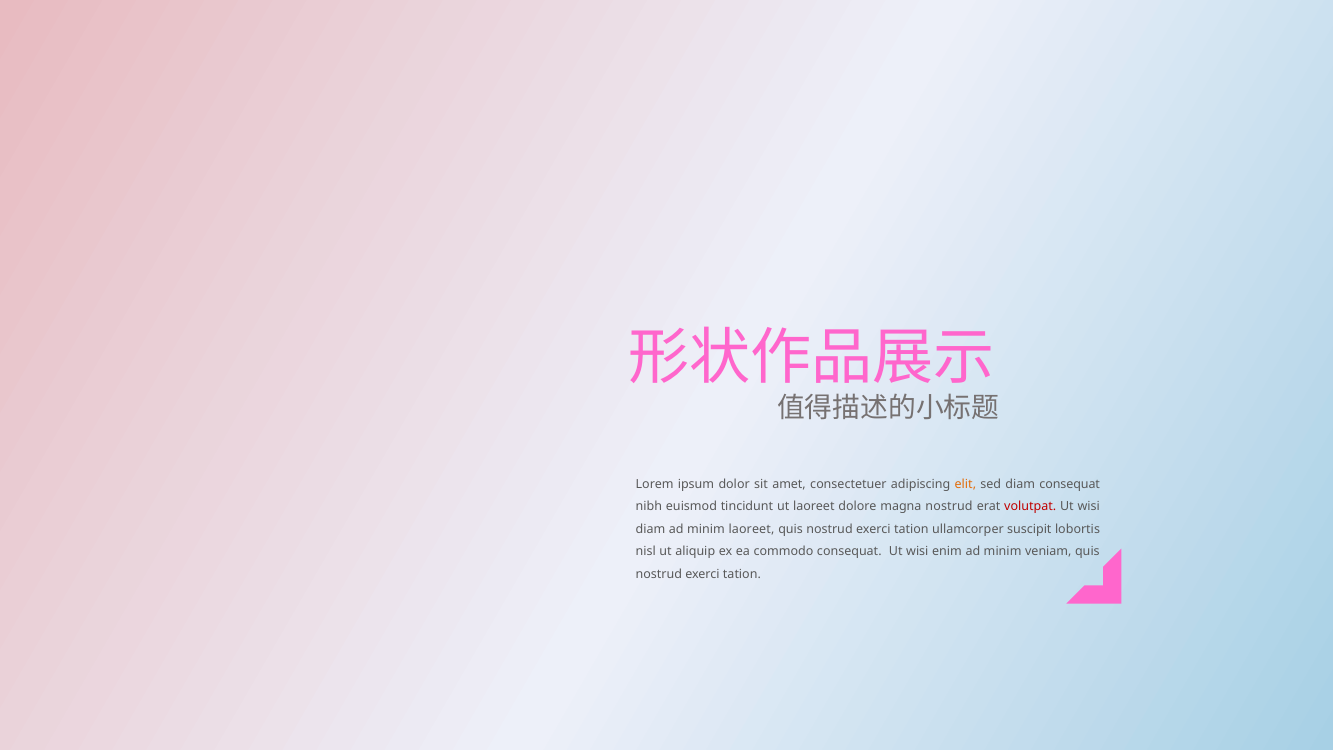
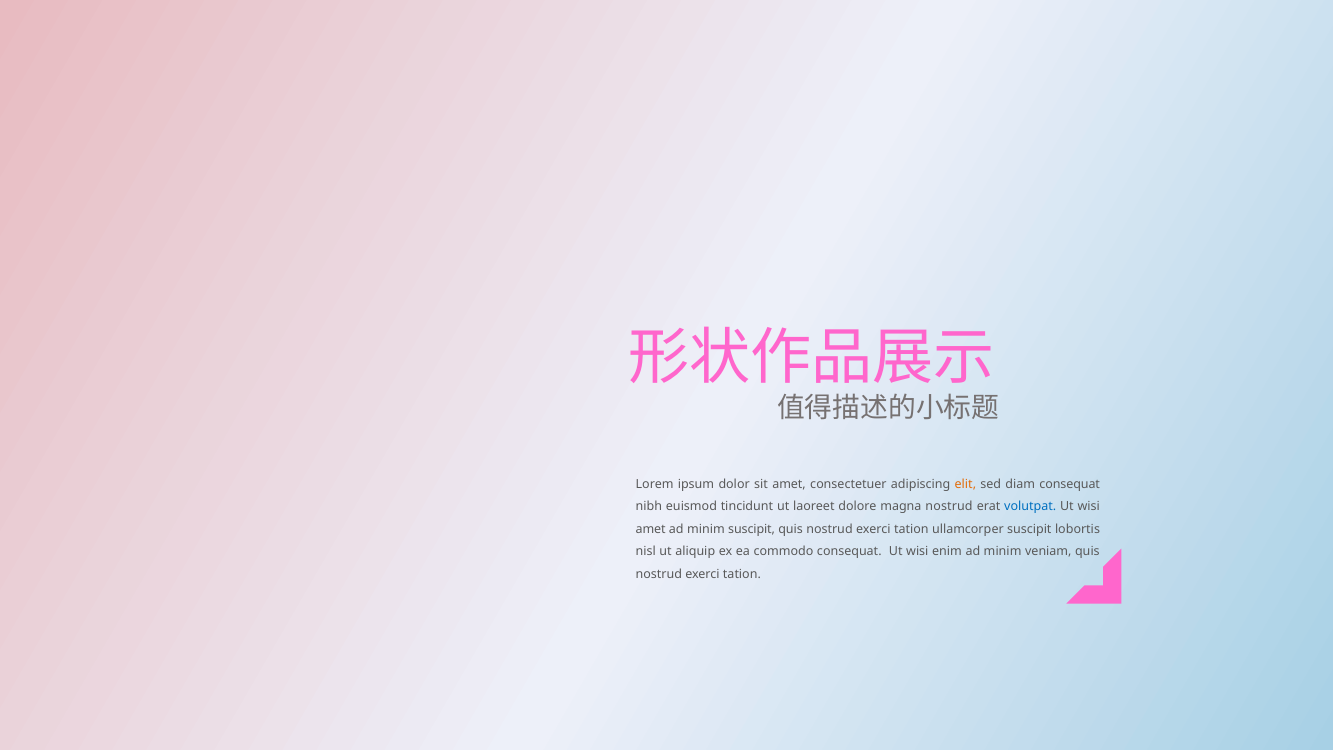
volutpat colour: red -> blue (1030, 506)
diam: diam -> amet (651, 529)
minim laoreet: laoreet -> suscipit (752, 529)
